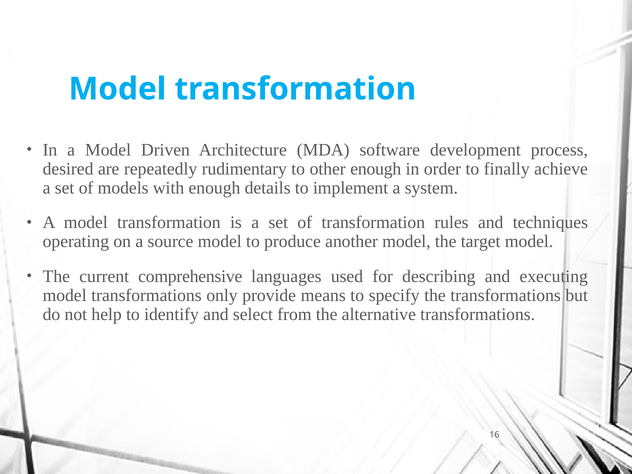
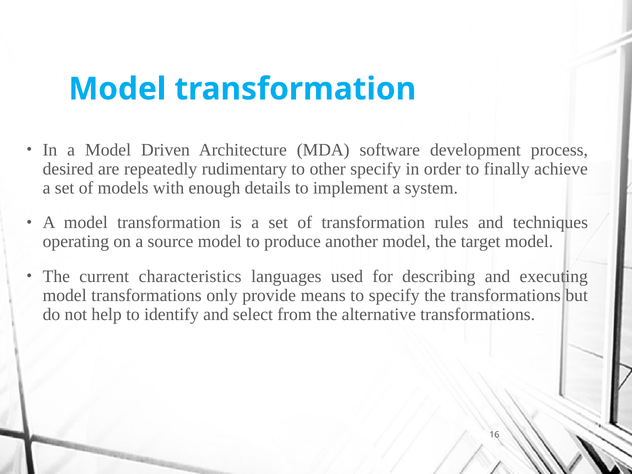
other enough: enough -> specify (376, 169)
comprehensive: comprehensive -> characteristics (190, 276)
